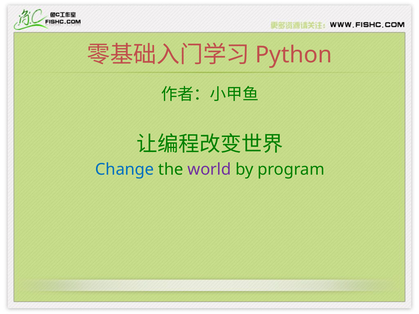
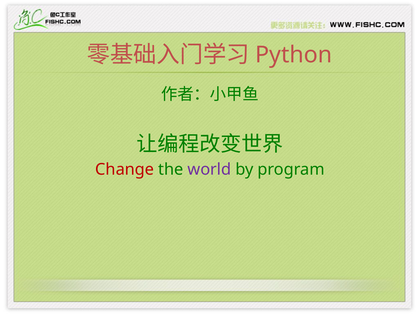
Change colour: blue -> red (125, 170)
